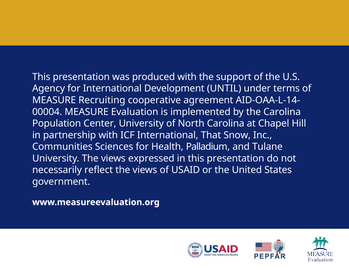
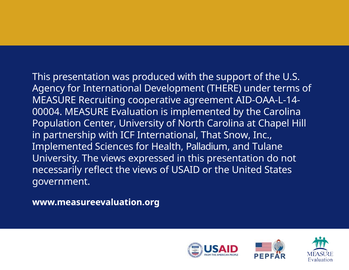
UNTIL: UNTIL -> THERE (224, 88)
Communities: Communities -> Implemented (62, 147)
